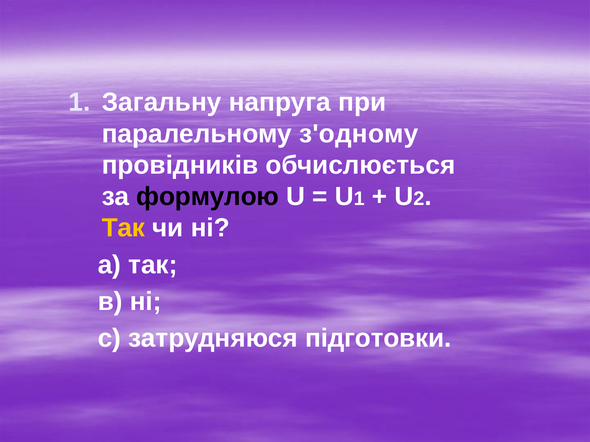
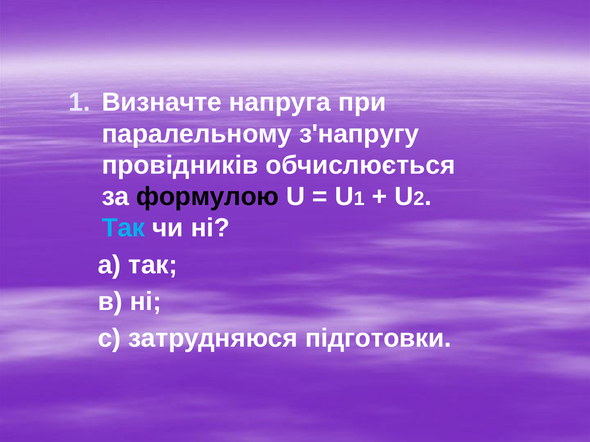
Загальну: Загальну -> Визначте (162, 102)
з'одному: з'одному -> з'напругу (359, 134)
Так colour: yellow -> light blue (123, 228)
